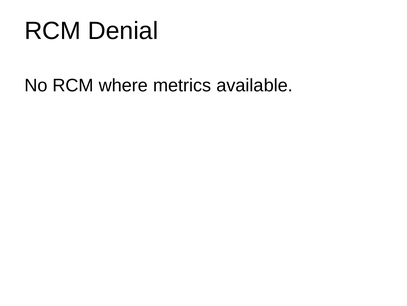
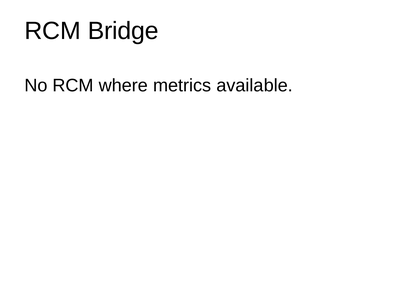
Denial: Denial -> Bridge (123, 31)
